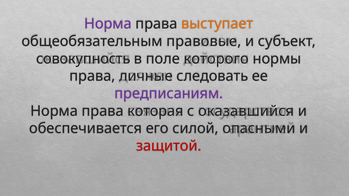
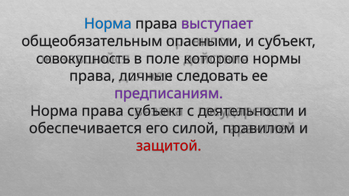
Норма colour: purple -> blue (108, 24)
выступает colour: orange -> purple (217, 24)
правовые: правовые -> опасными (204, 41)
права которая: которая -> субъект (155, 111)
оказавшийся: оказавшийся -> деятельности (246, 111)
опасными: опасными -> правилом (259, 129)
